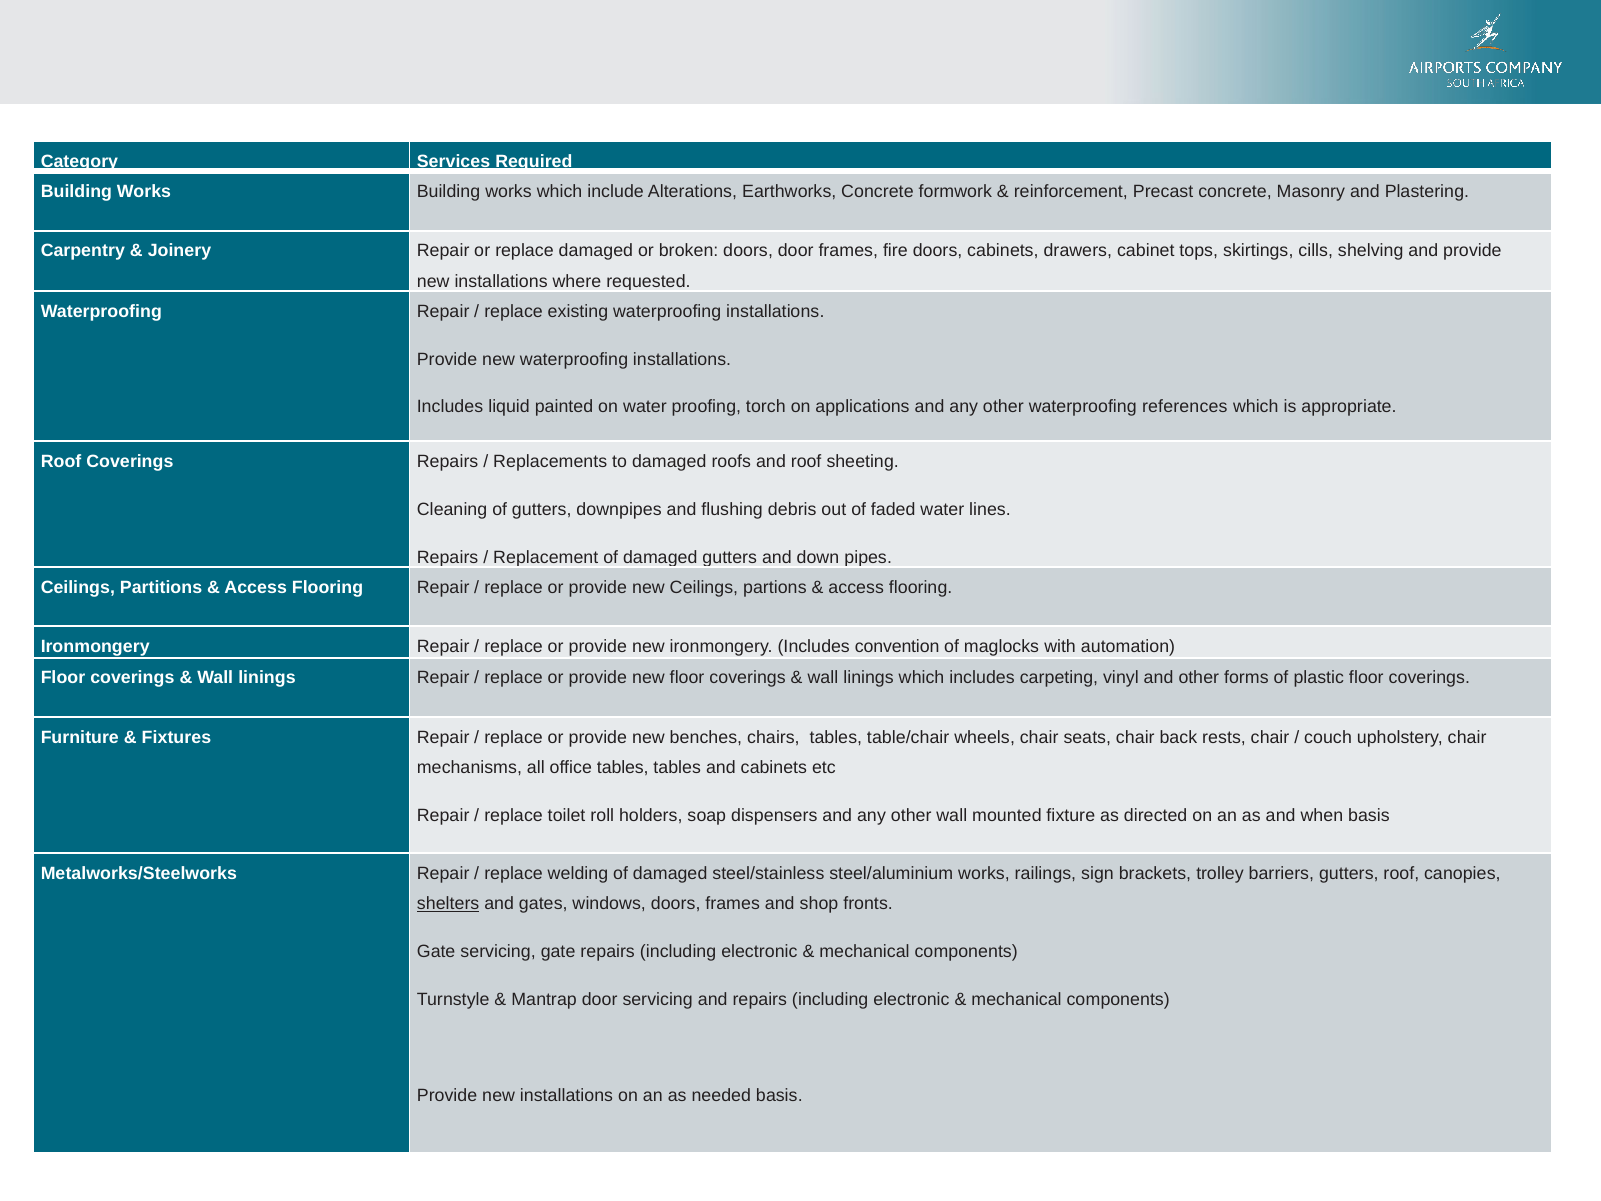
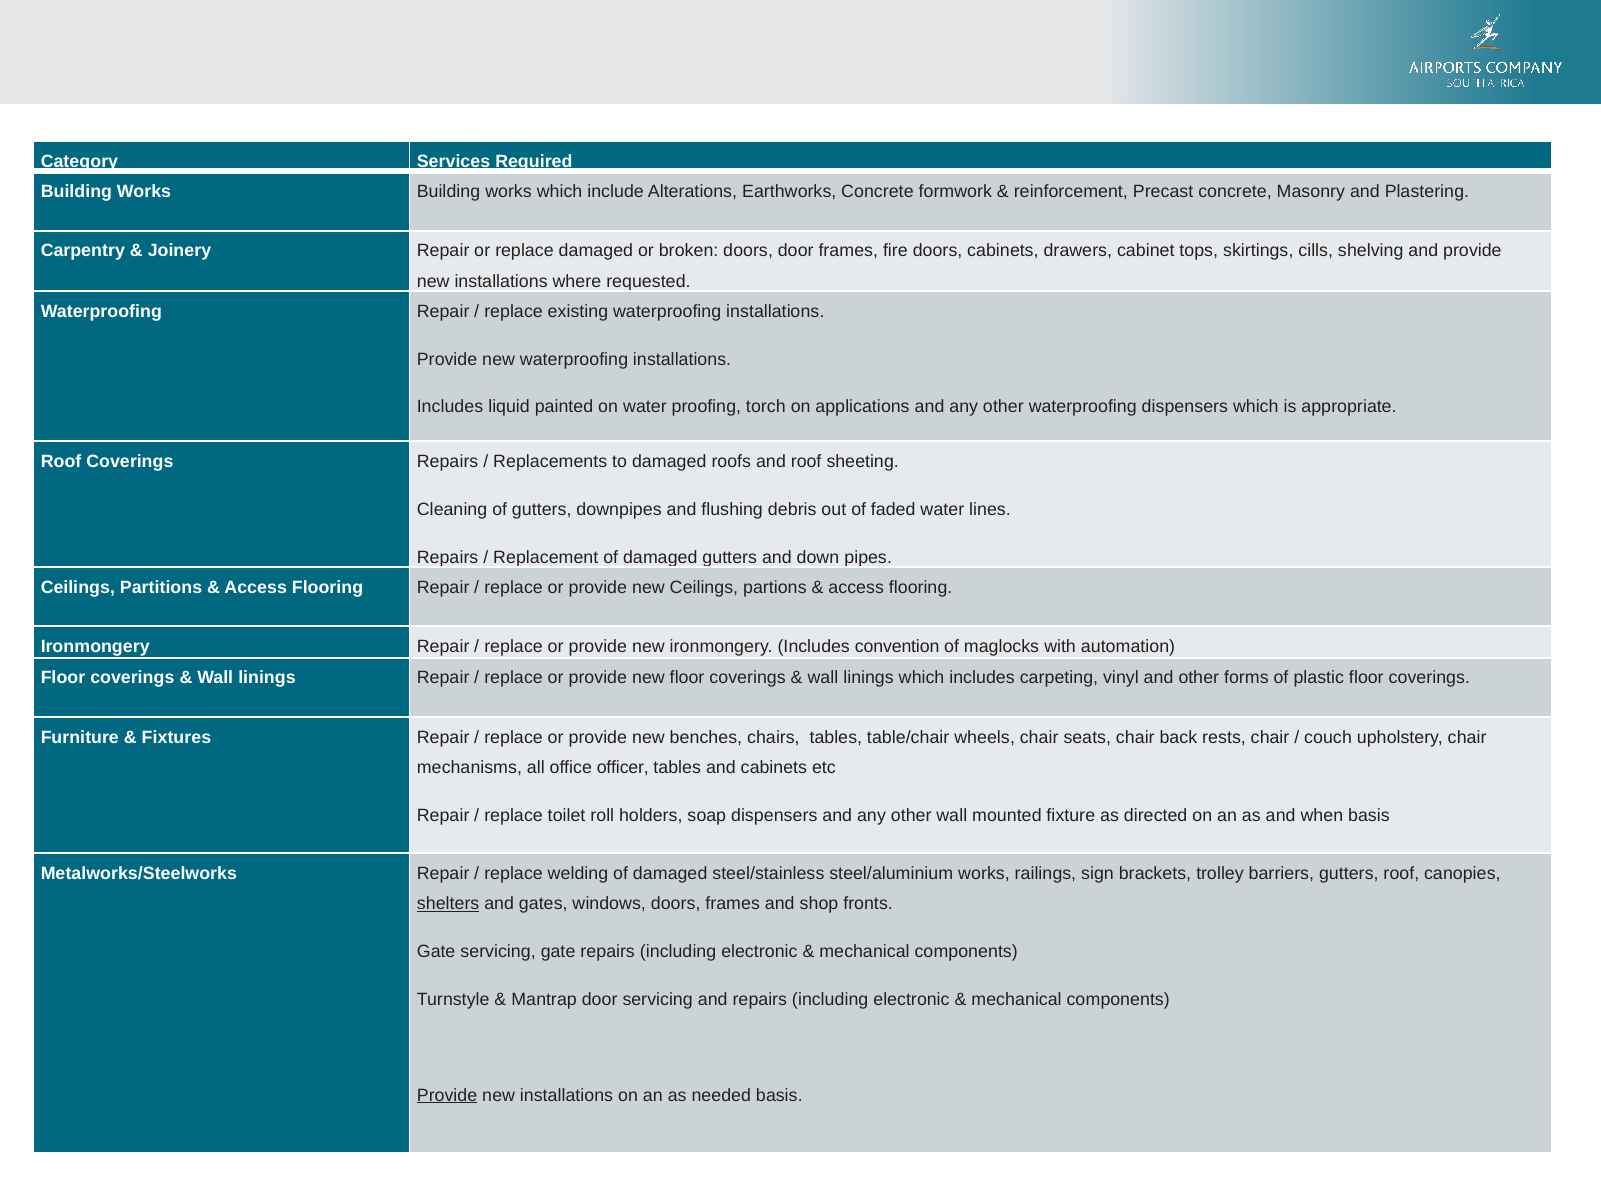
waterproofing references: references -> dispensers (1185, 407)
office tables: tables -> officer (623, 767)
Provide underline: none -> present (447, 1095)
